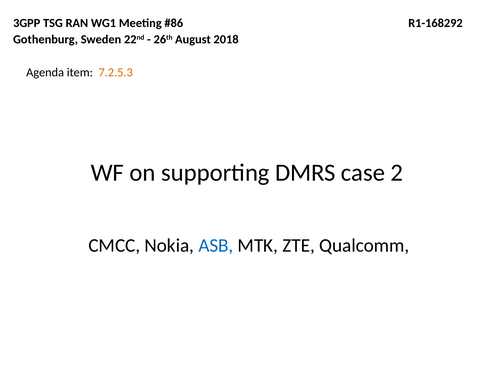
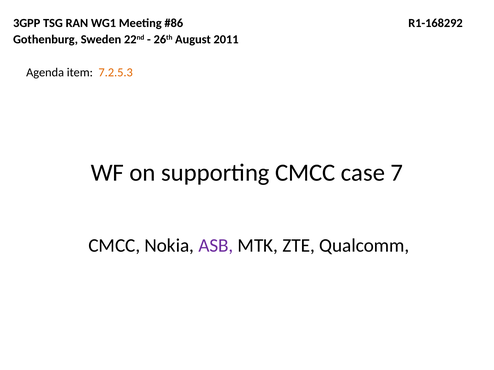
2018: 2018 -> 2011 (226, 39)
supporting DMRS: DMRS -> CMCC (305, 173)
2: 2 -> 7 (397, 173)
ASB colour: blue -> purple (216, 246)
